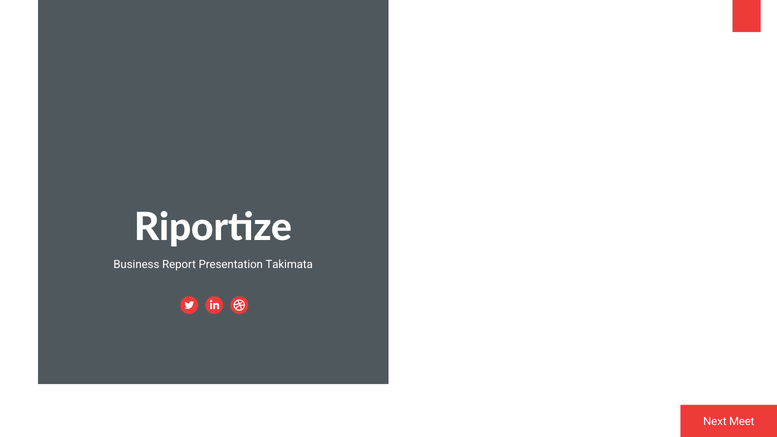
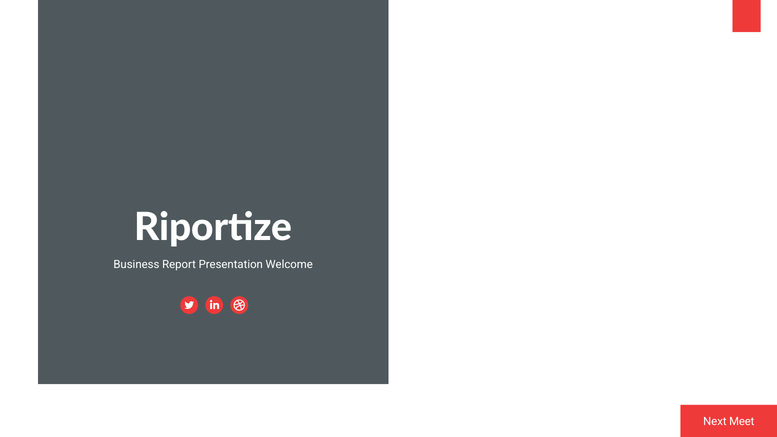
Takimata: Takimata -> Welcome (289, 265)
